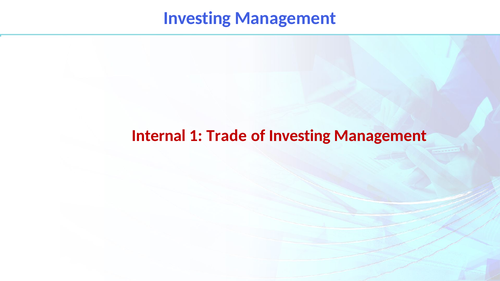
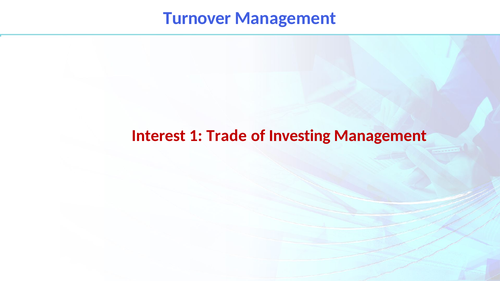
Investing: Investing -> Turnover (197, 18)
Internal: Internal -> Interest (159, 136)
